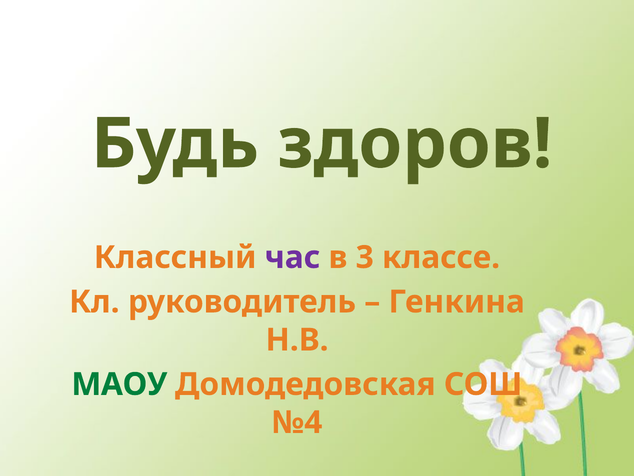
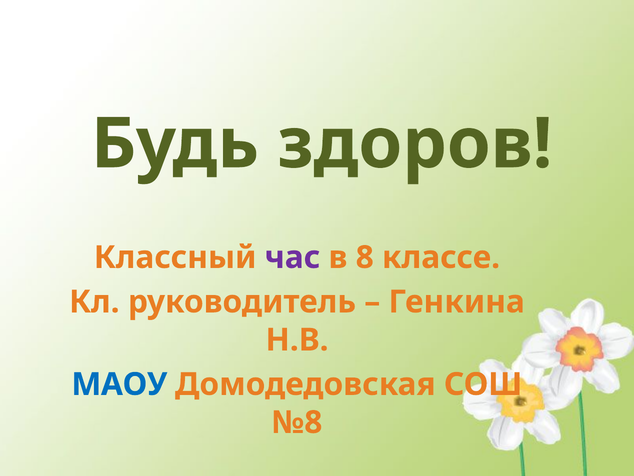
3: 3 -> 8 (365, 257)
МАОУ colour: green -> blue (119, 384)
№4: №4 -> №8 (297, 422)
